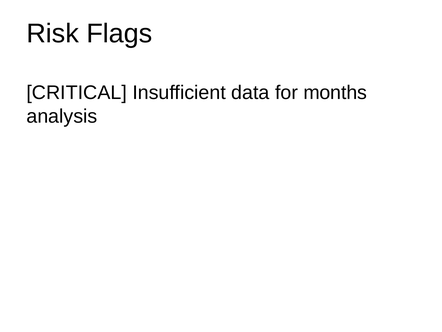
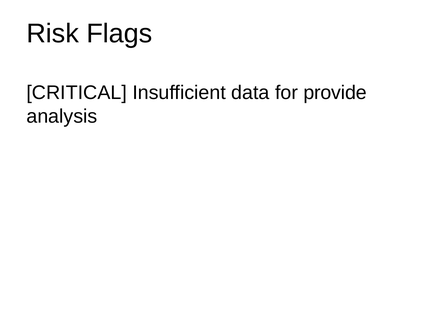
months: months -> provide (335, 93)
